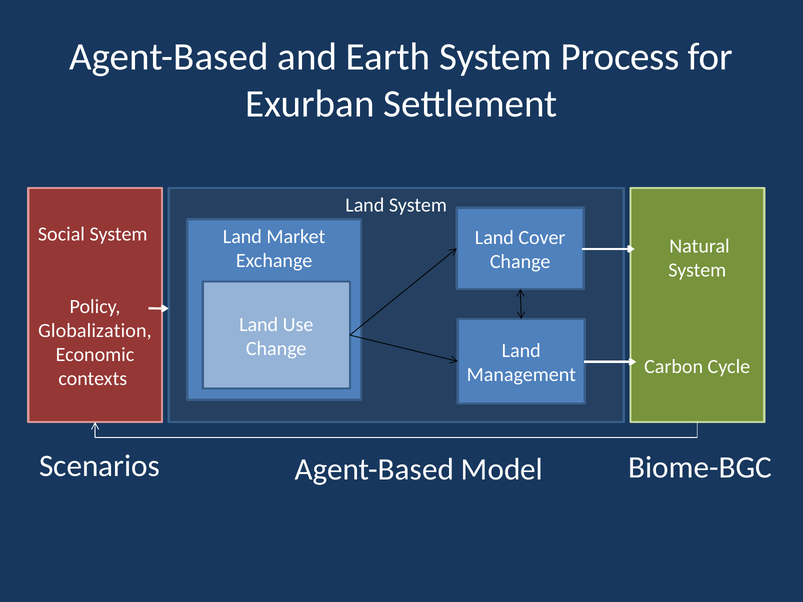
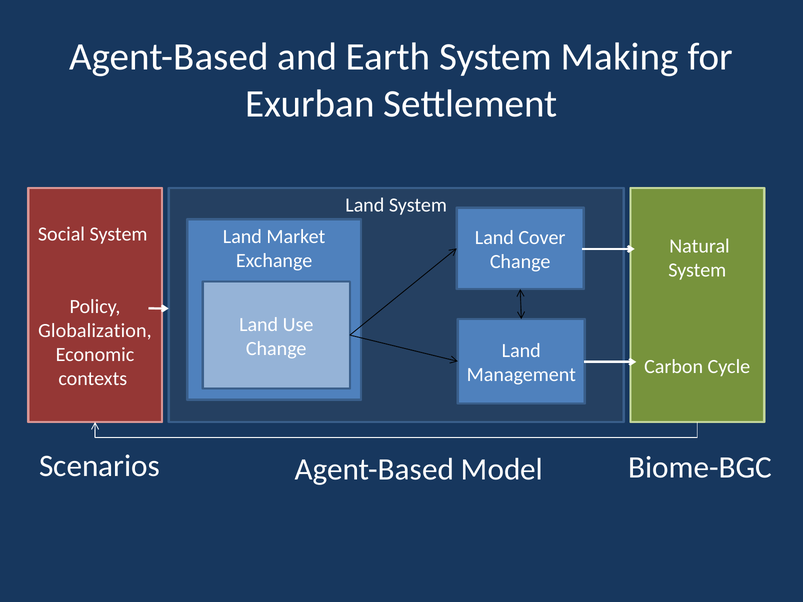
Process: Process -> Making (620, 57)
